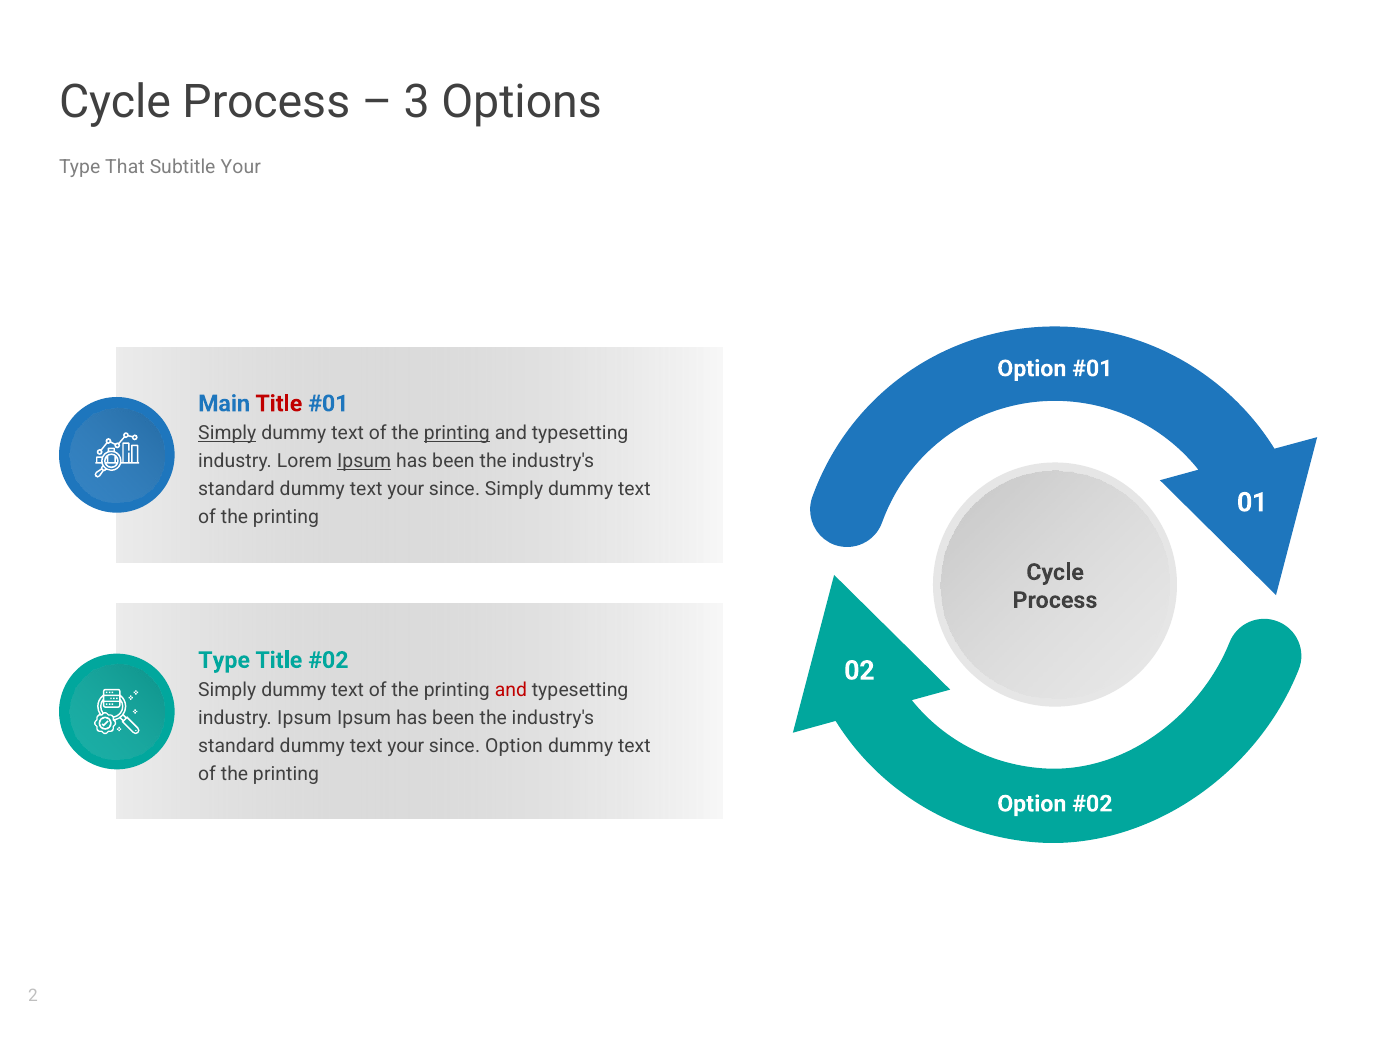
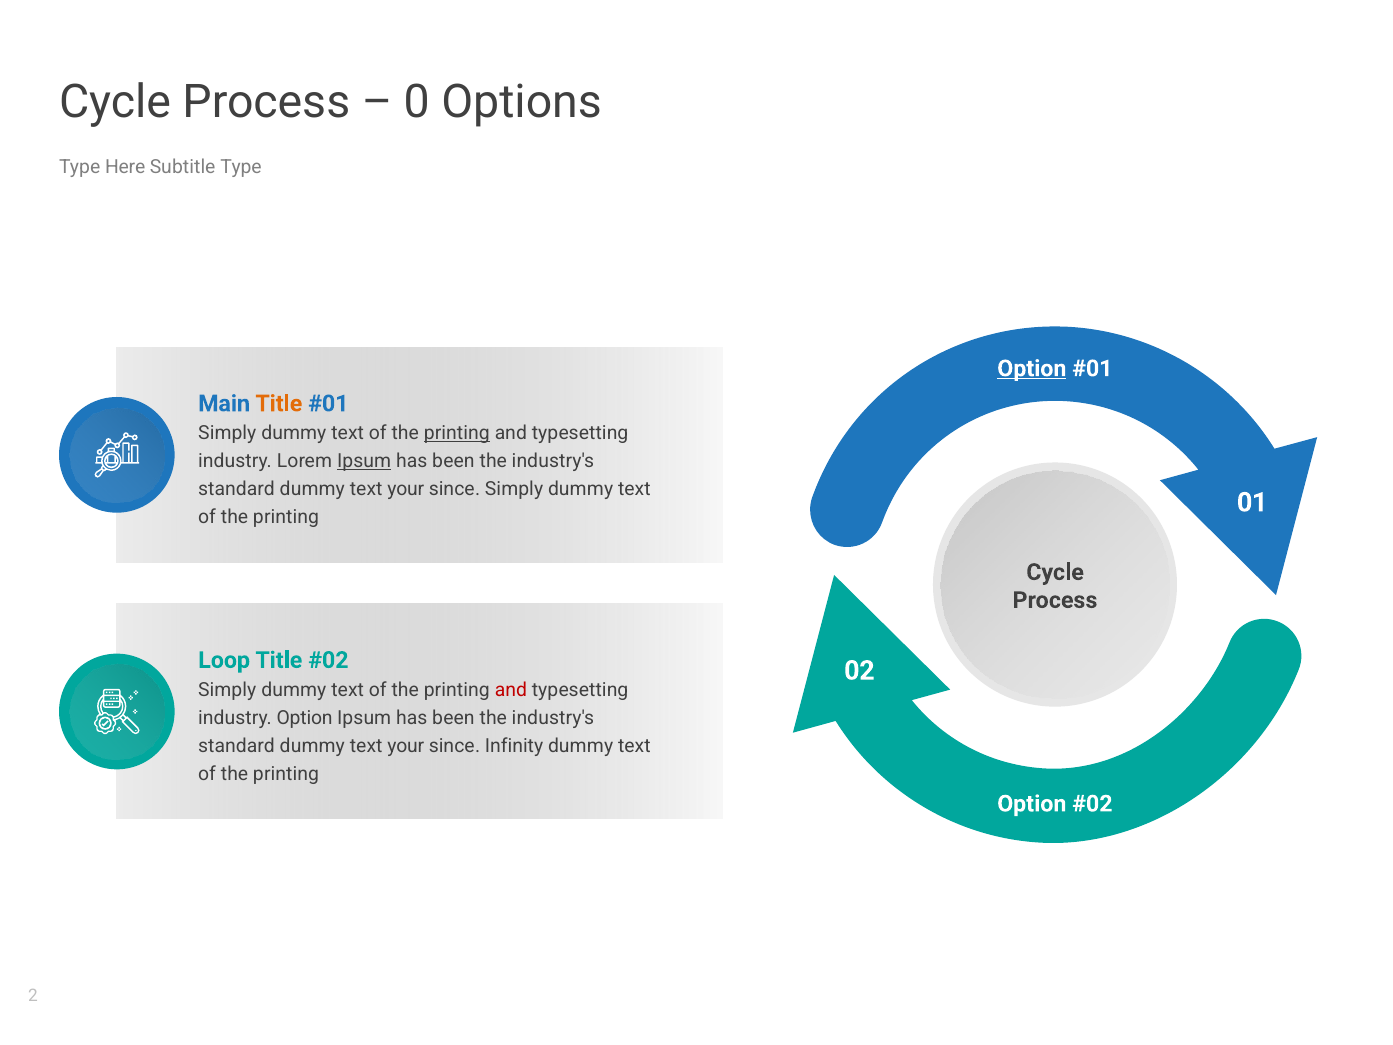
3: 3 -> 0 (417, 102)
That: That -> Here (125, 167)
Subtitle Your: Your -> Type (241, 167)
Option underline: none -> present (1032, 368)
Title colour: red -> orange (279, 403)
Simply underline: present -> none (227, 433)
Type: Type -> Loop (224, 660)
industry Ipsum: Ipsum -> Option (305, 718)
since Option: Option -> Infinity (514, 746)
